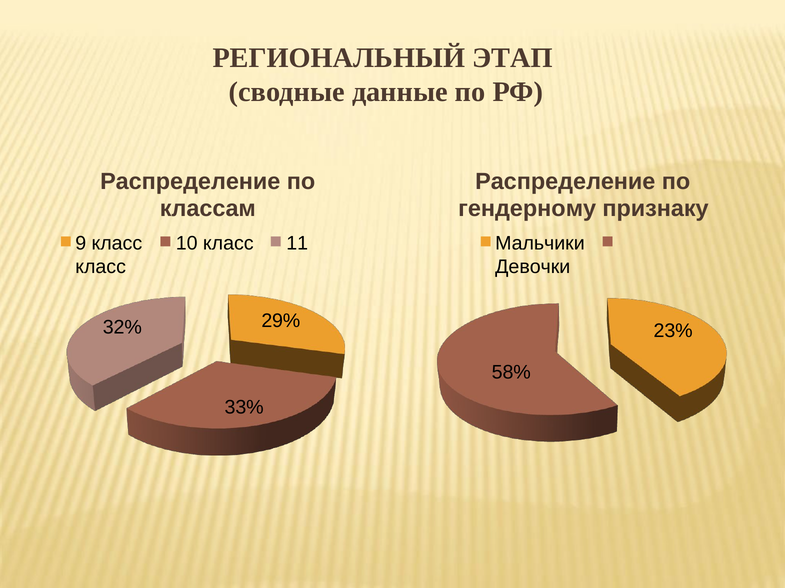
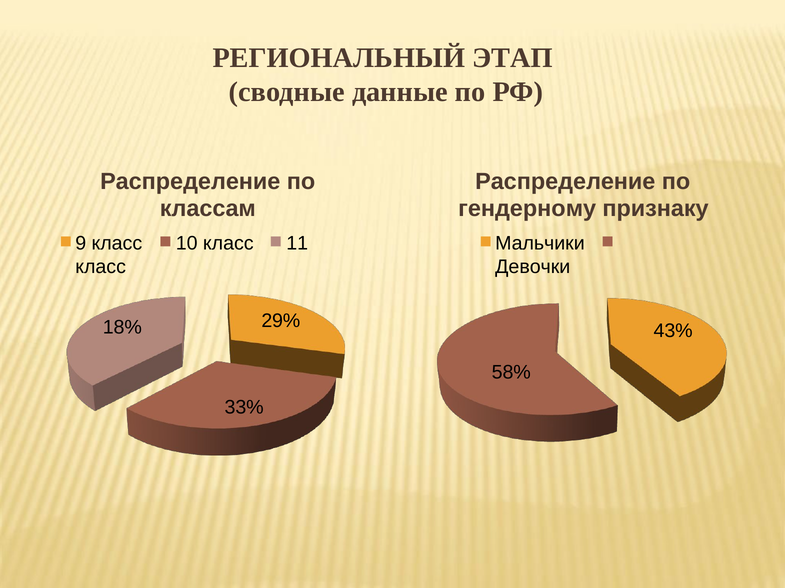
32%: 32% -> 18% (122, 328)
23%: 23% -> 43% (673, 331)
